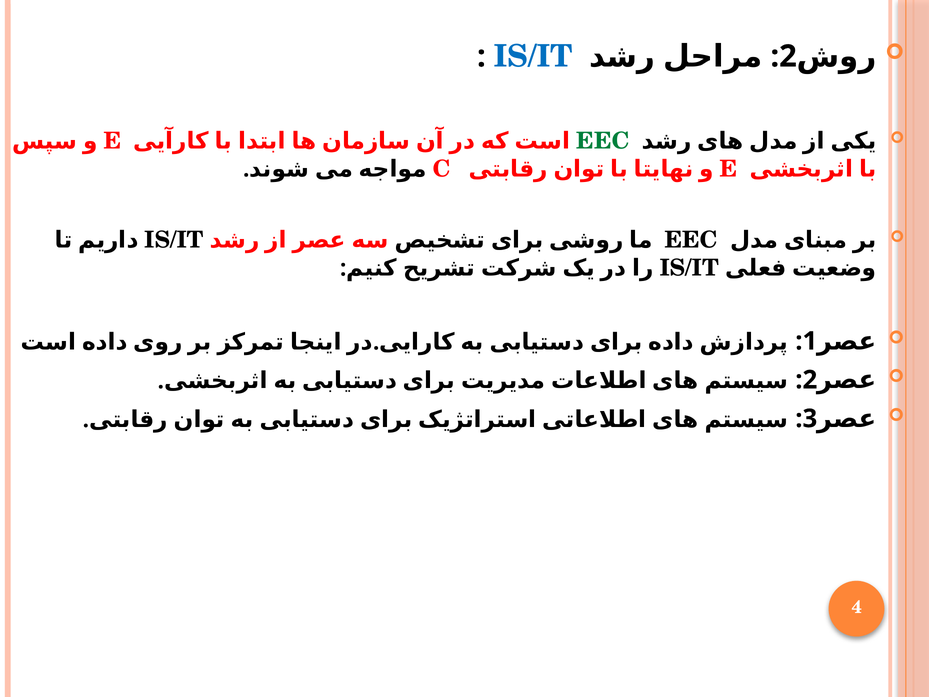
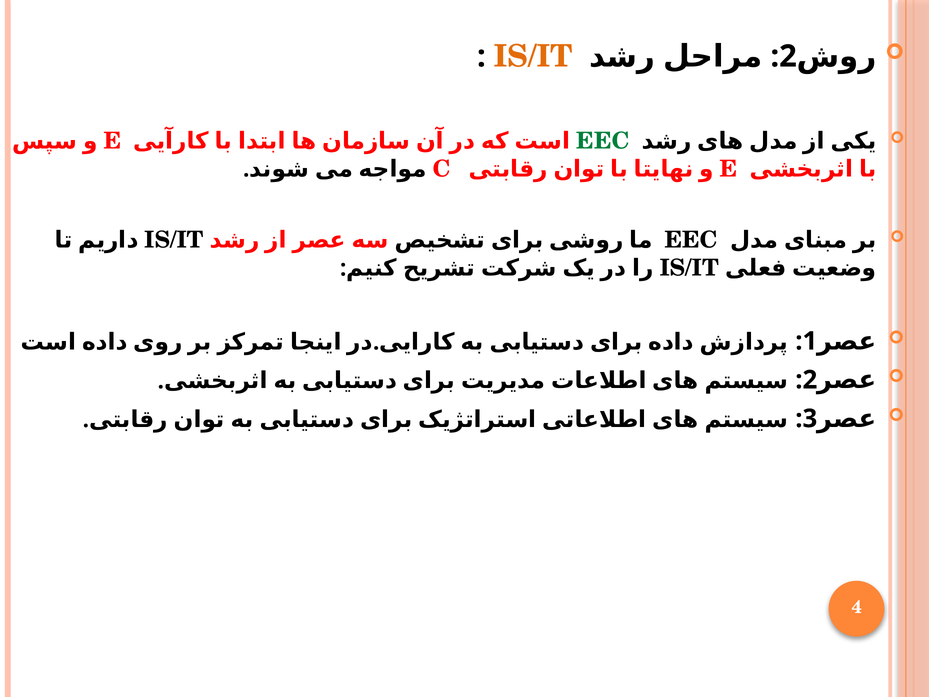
IS/IT colour: blue -> orange (533, 56)
